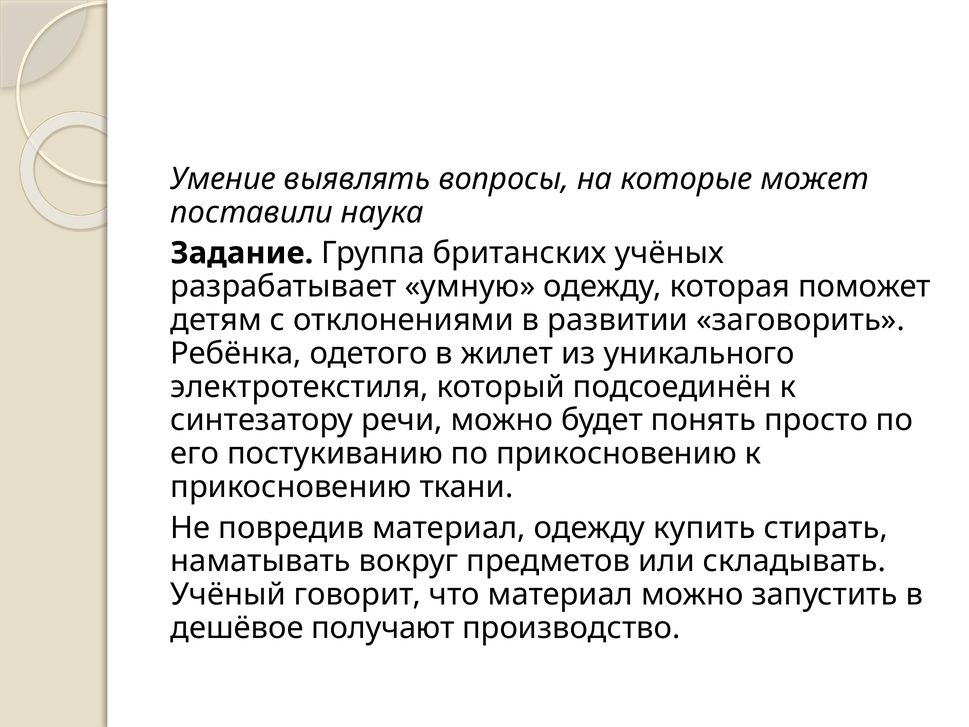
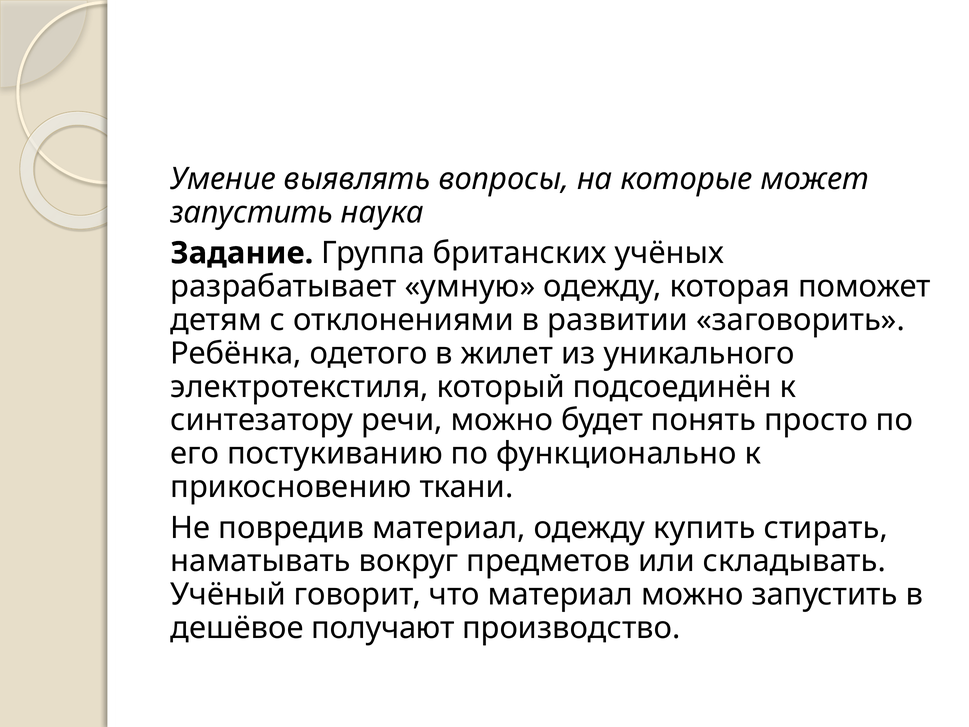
поставили: поставили -> запустить (252, 212)
по прикосновению: прикосновению -> функционально (616, 454)
